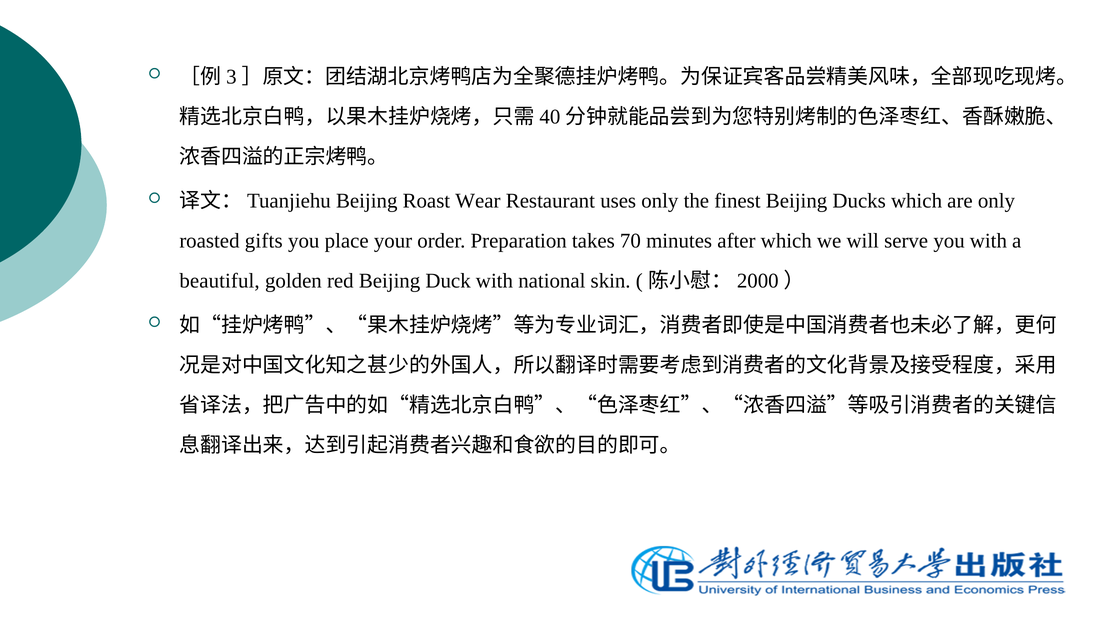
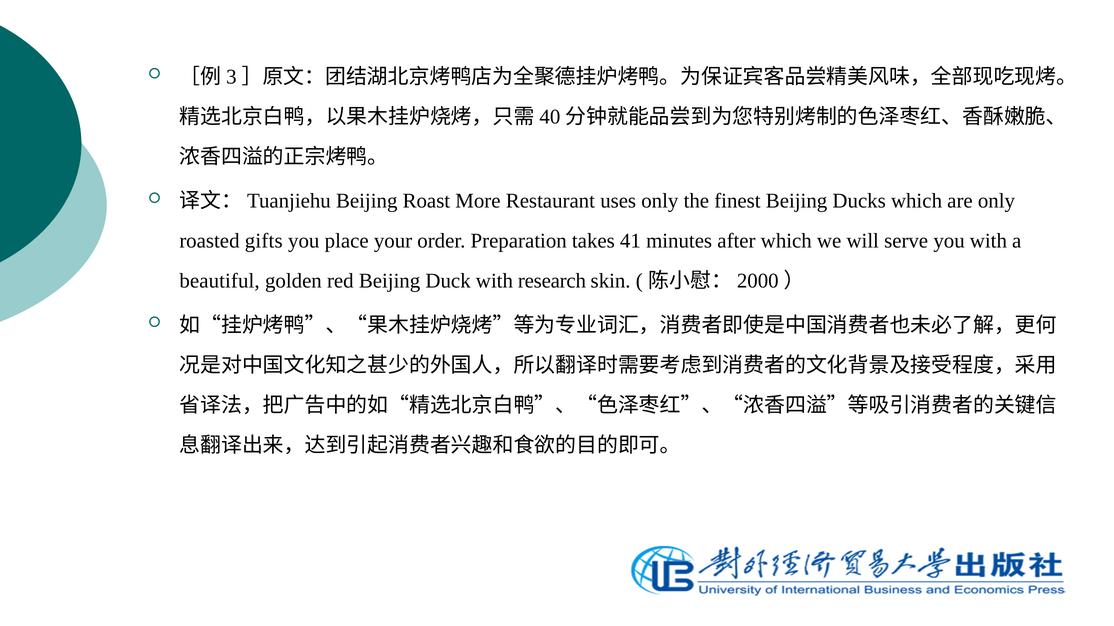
Wear: Wear -> More (478, 201)
70: 70 -> 41 (630, 241)
national: national -> research (552, 281)
